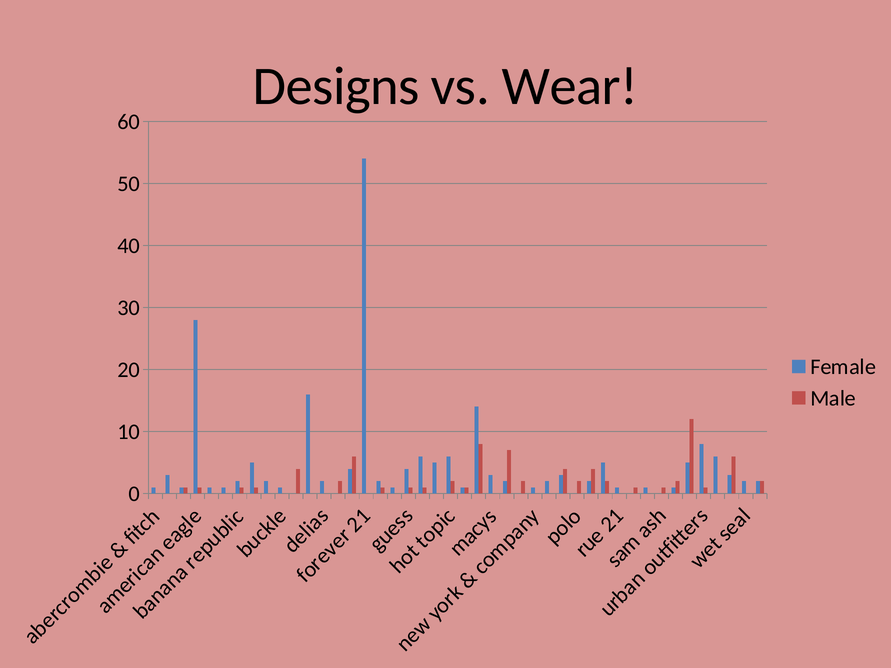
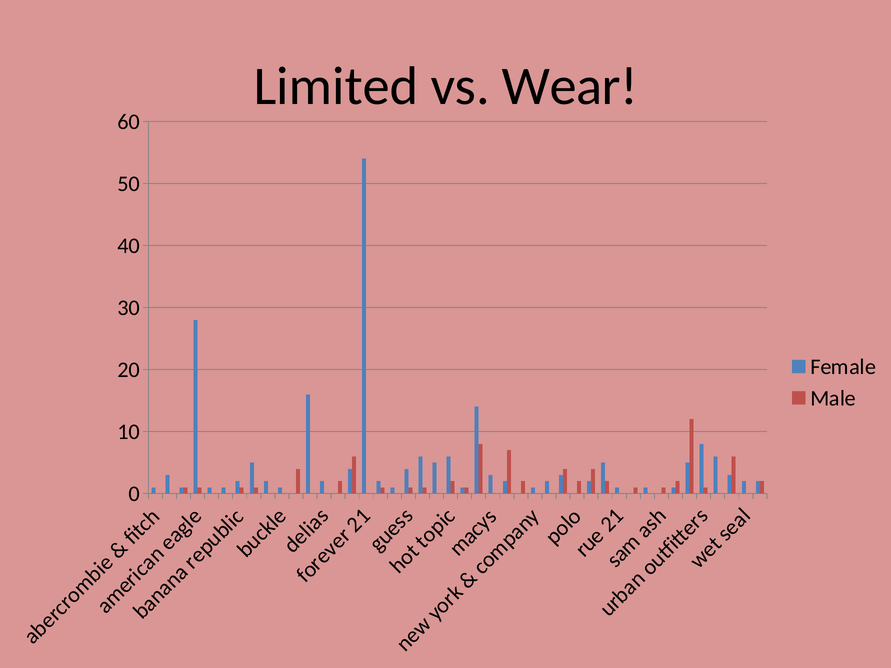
Designs: Designs -> Limited (336, 86)
